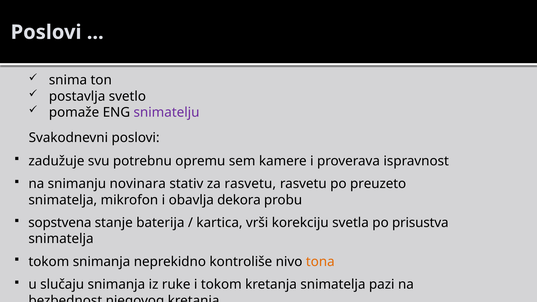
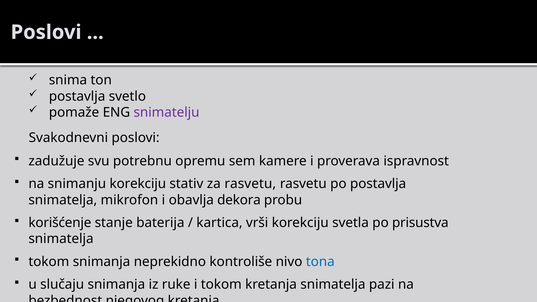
snimanju novinara: novinara -> korekciju (138, 184)
po preuzeto: preuzeto -> postavlja (378, 184)
sopstvena: sopstvena -> korišćenje (60, 223)
tona colour: orange -> blue (320, 262)
